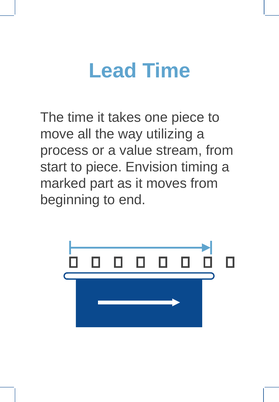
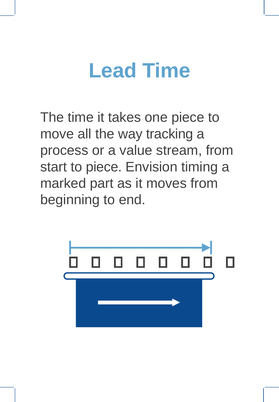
utilizing: utilizing -> tracking (170, 134)
